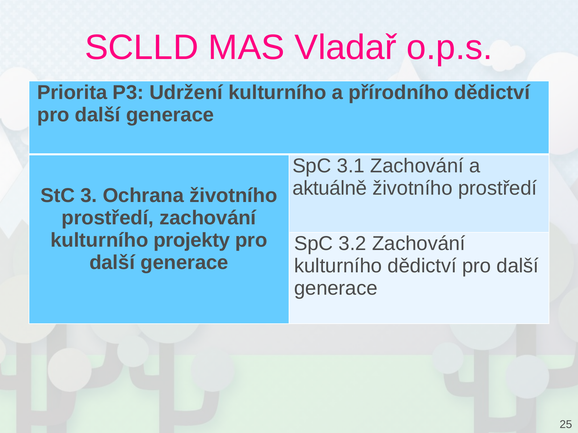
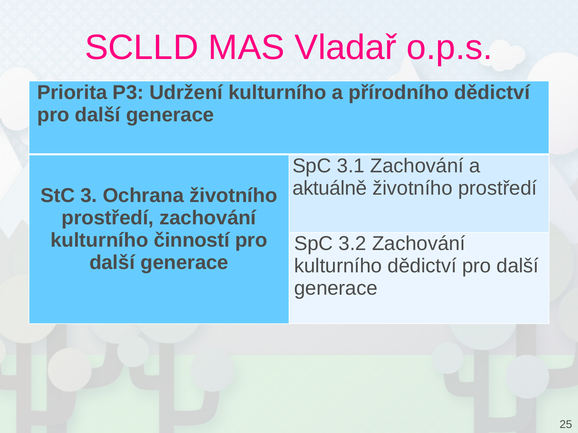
projekty: projekty -> činností (192, 240)
